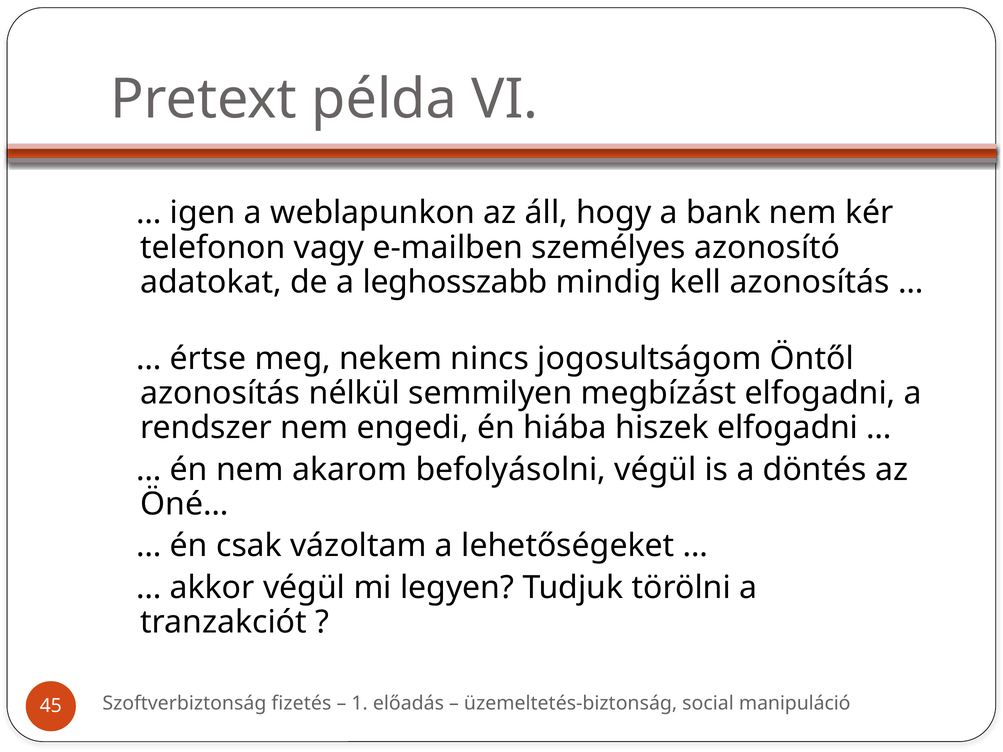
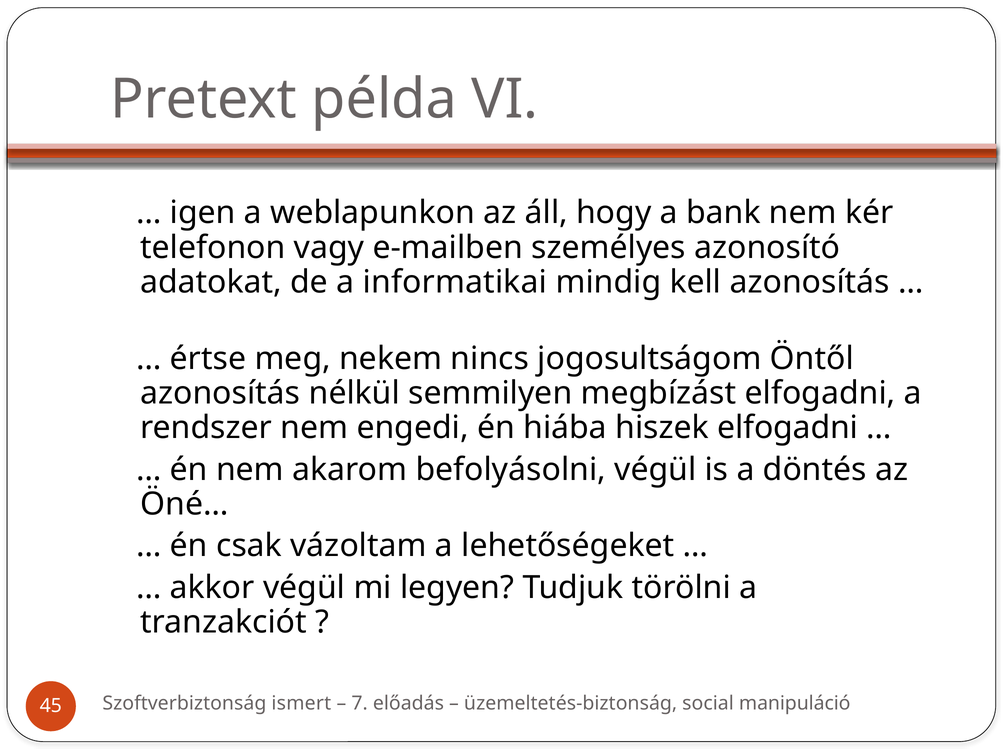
leghosszabb: leghosszabb -> informatikai (455, 282)
fizetés: fizetés -> ismert (301, 704)
1: 1 -> 7 (360, 704)
